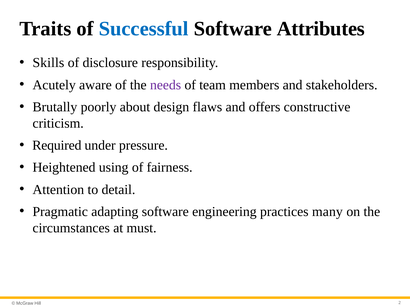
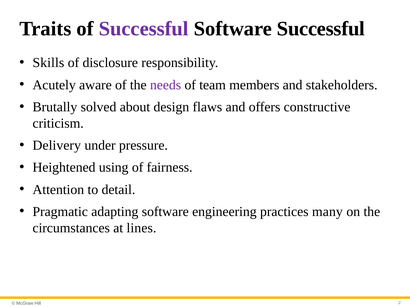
Successful colour: blue -> purple (144, 29)
Software Attributes: Attributes -> Successful (321, 29)
poorly: poorly -> solved (99, 107)
Required: Required -> Delivery (57, 146)
must: must -> lines (141, 228)
